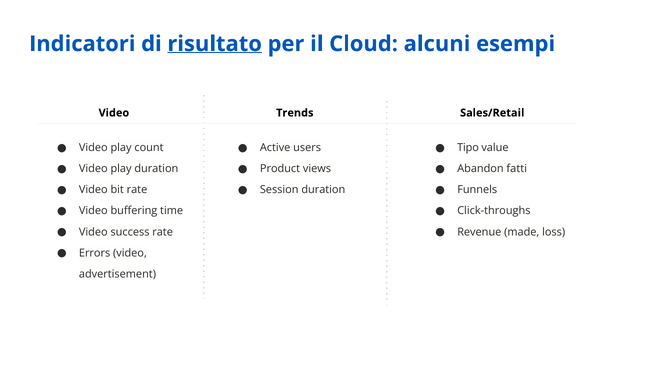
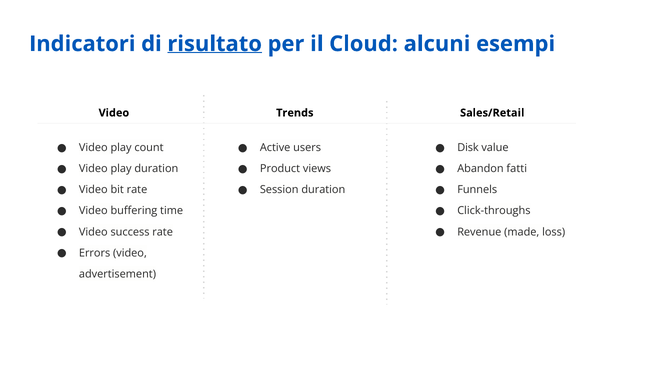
Tipo: Tipo -> Disk (468, 148)
